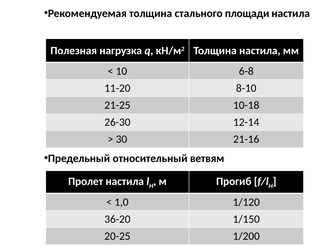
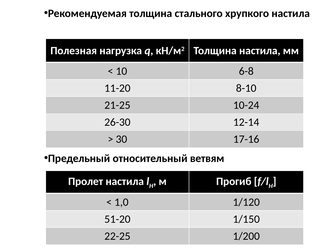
площади: площади -> хрупкого (247, 13)
10-18: 10-18 -> 10-24 (246, 105)
21-16: 21-16 -> 17-16 (246, 139)
36-20: 36-20 -> 51-20 (117, 219)
20-25: 20-25 -> 22-25 (117, 236)
